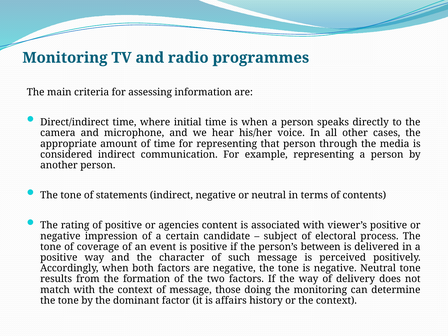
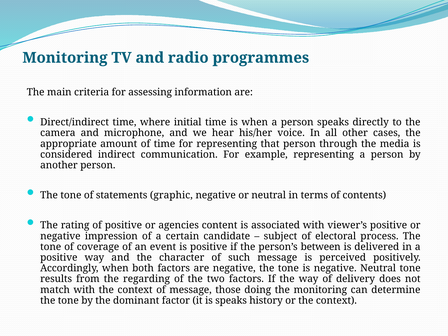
statements indirect: indirect -> graphic (171, 195)
formation: formation -> regarding (147, 279)
is affairs: affairs -> speaks (231, 301)
